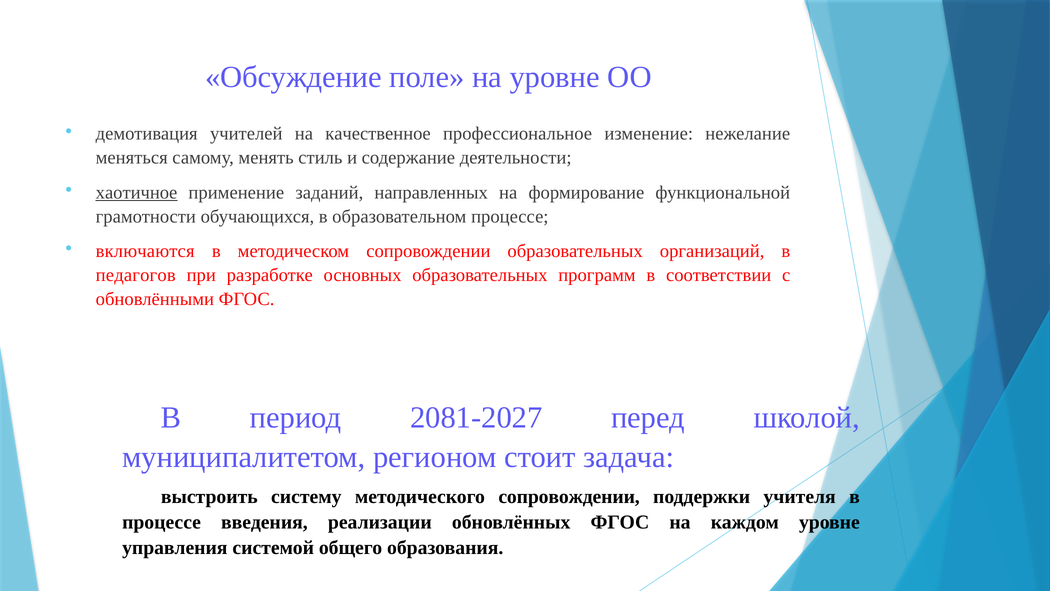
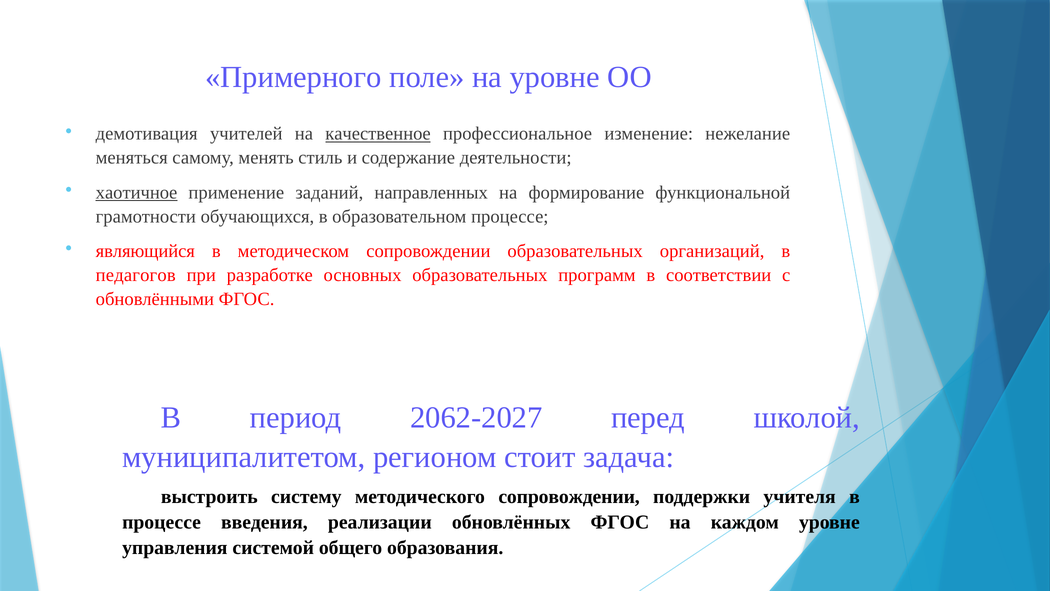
Обсуждение: Обсуждение -> Примерного (293, 77)
качественное underline: none -> present (378, 134)
включаются: включаются -> являющийся (145, 251)
2081-2027: 2081-2027 -> 2062-2027 (476, 417)
